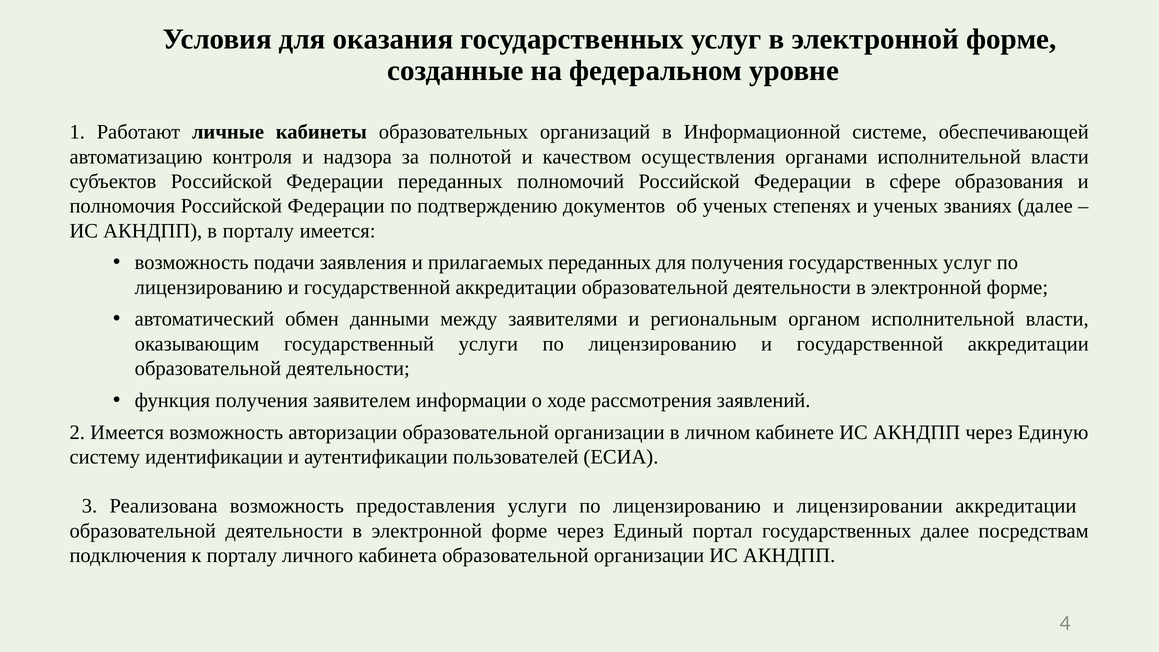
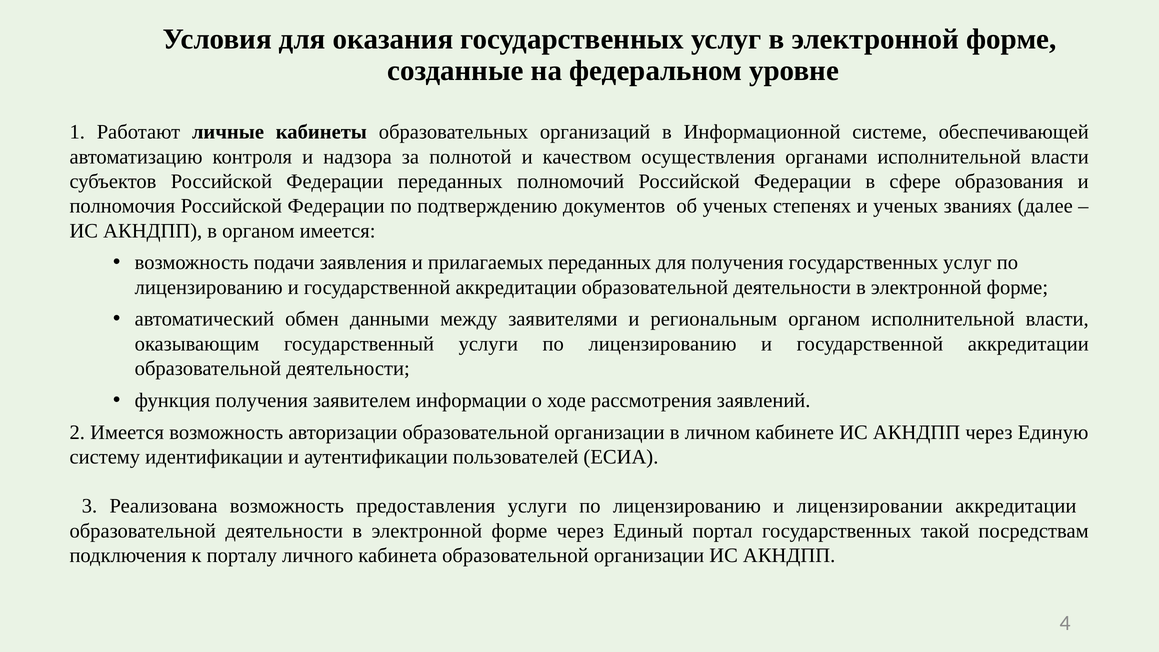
в порталу: порталу -> органом (258, 231)
государственных далее: далее -> такой (945, 531)
